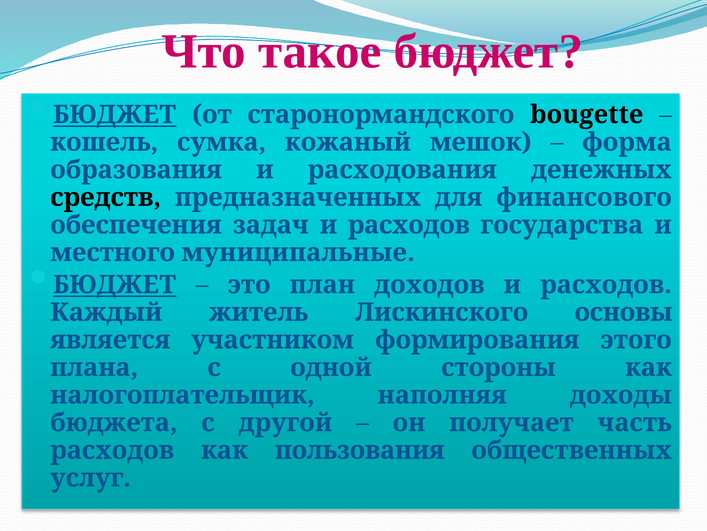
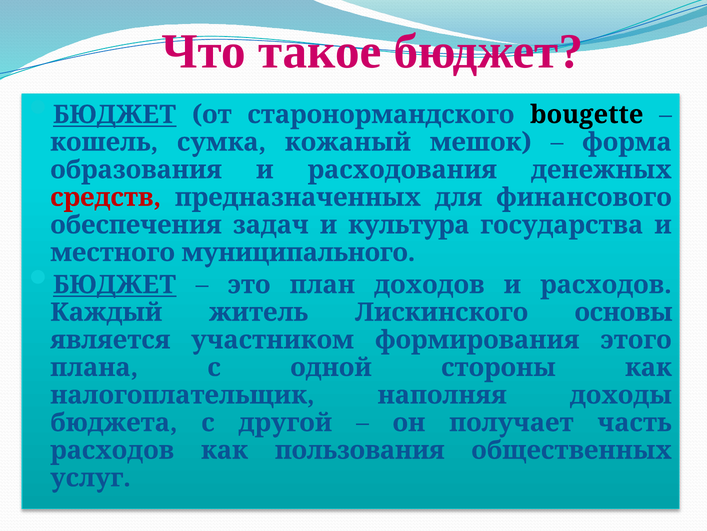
средств colour: black -> red (106, 197)
задач и расходов: расходов -> культура (409, 225)
муниципальные: муниципальные -> муниципального (298, 252)
